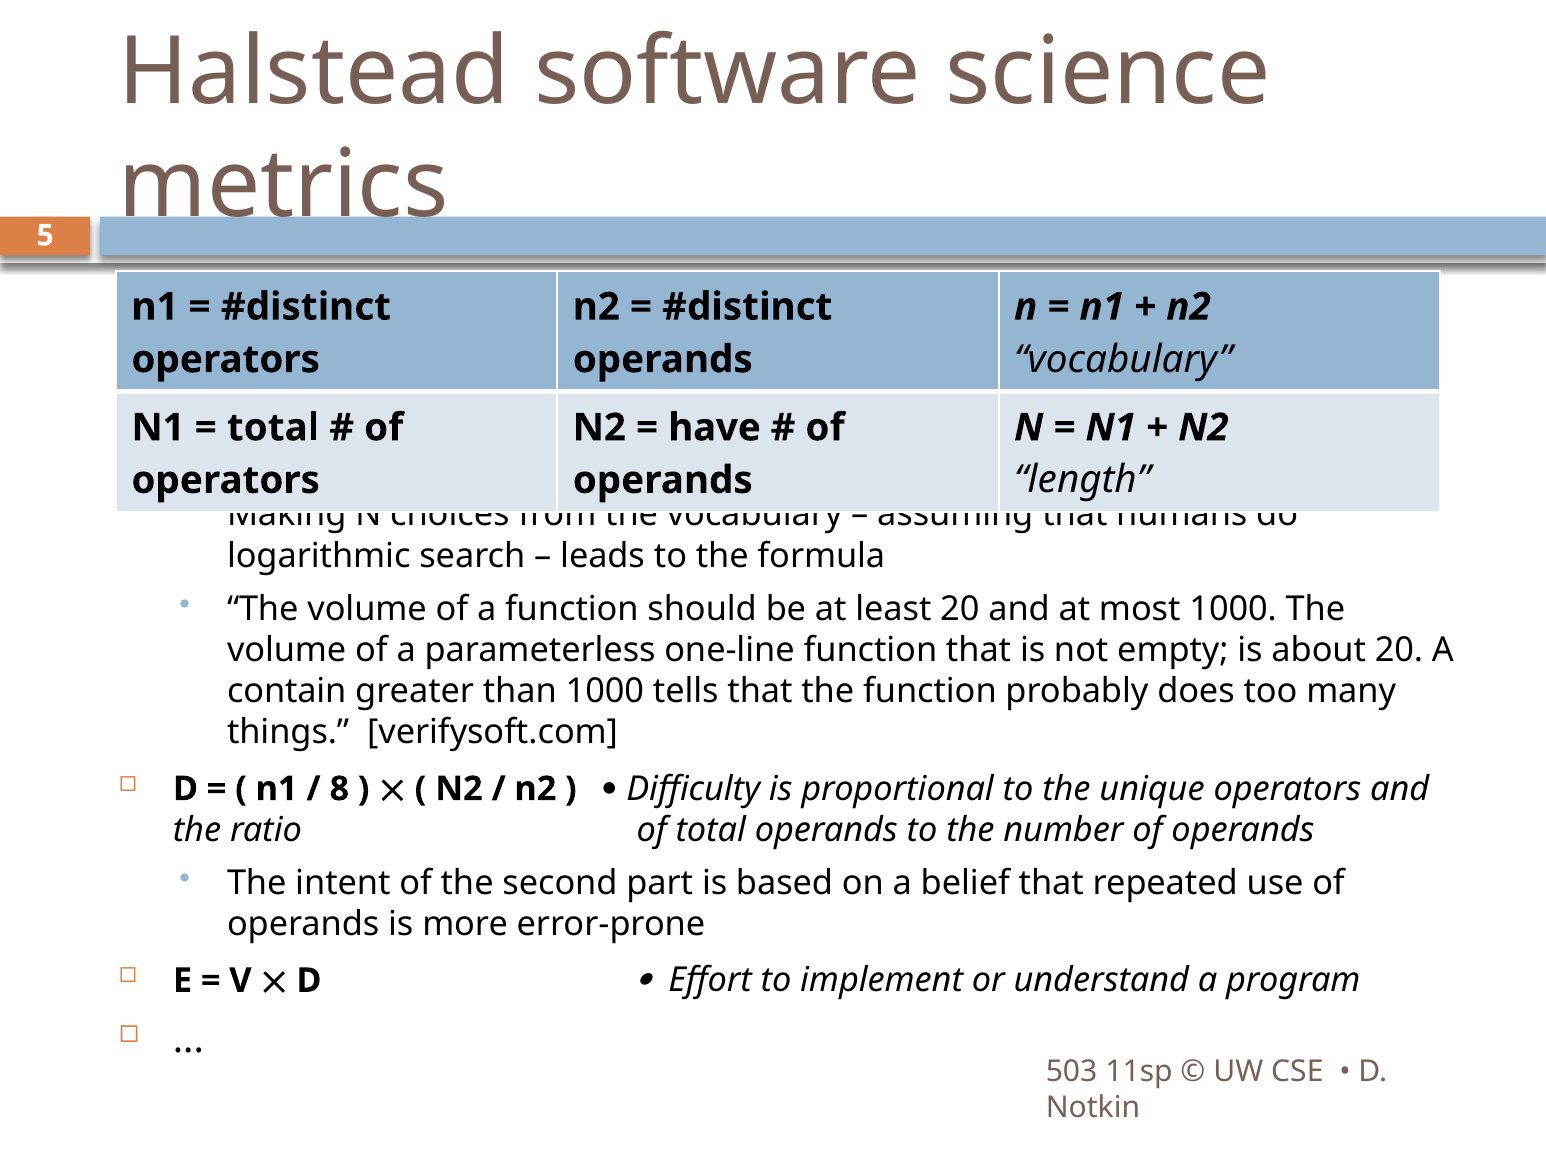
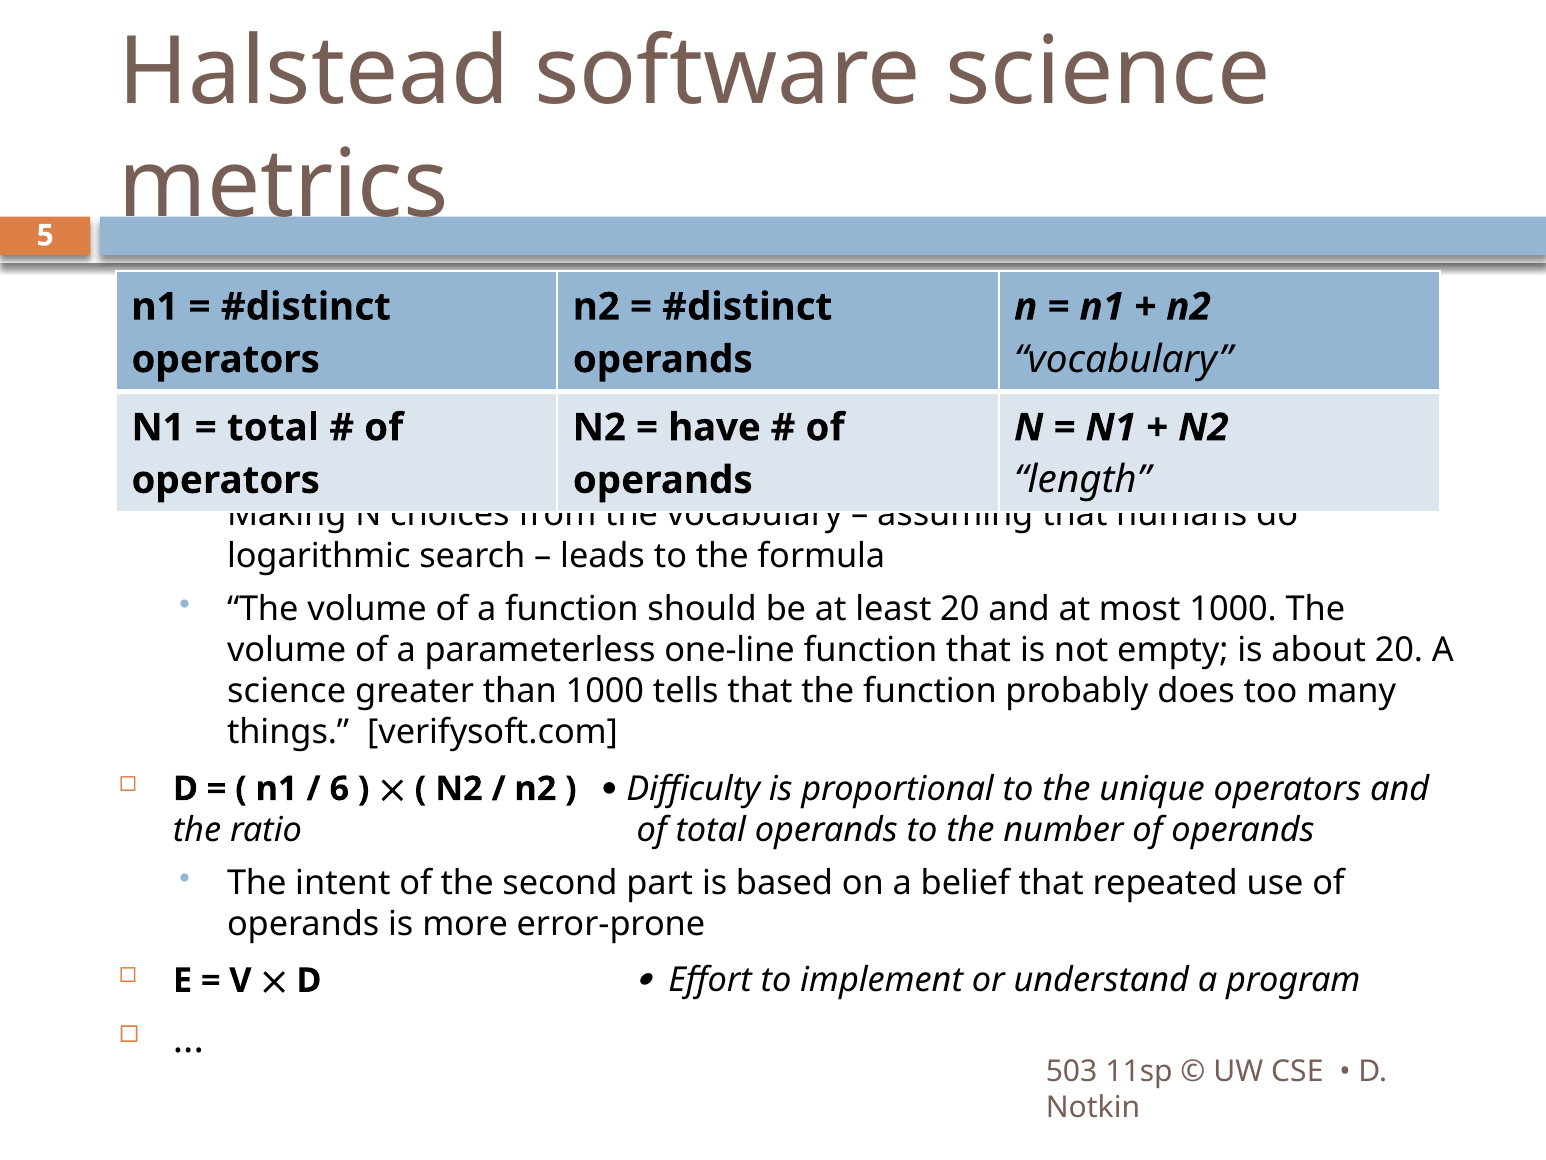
contain: contain -> science (287, 691)
8: 8 -> 6 (339, 789)
